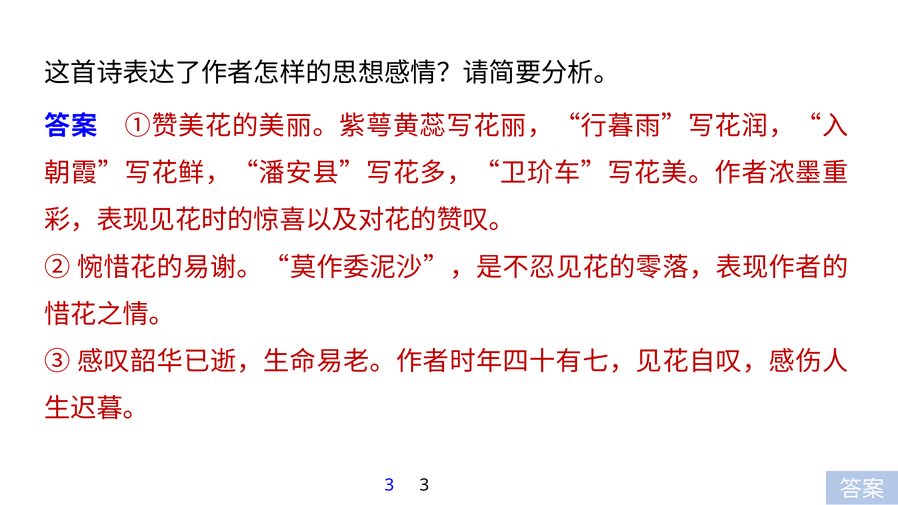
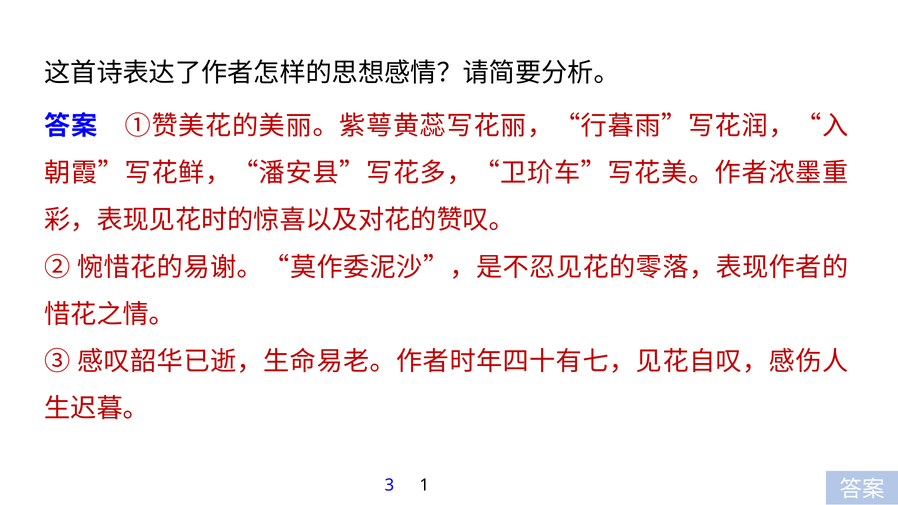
3 3: 3 -> 1 (424, 486)
